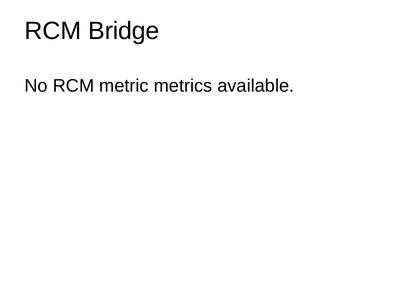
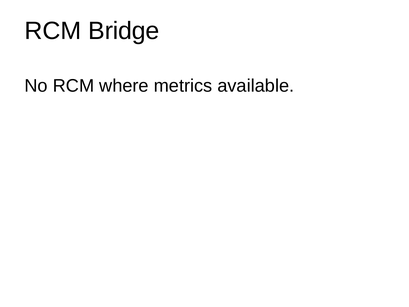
metric: metric -> where (124, 86)
